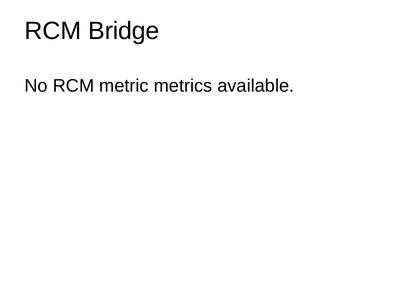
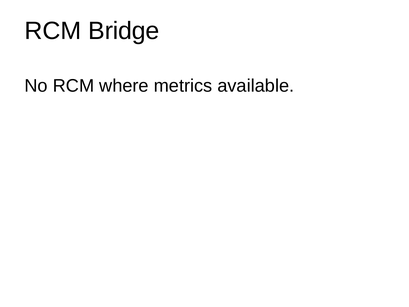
metric: metric -> where (124, 86)
